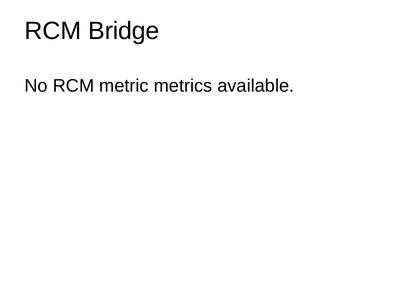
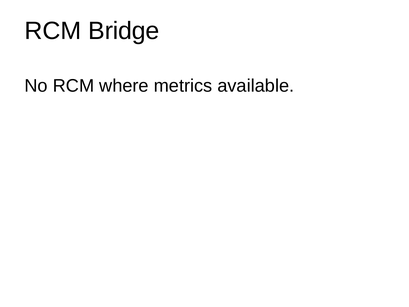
metric: metric -> where (124, 86)
